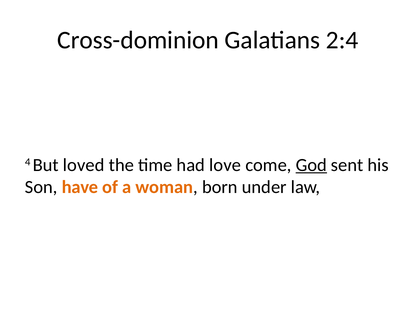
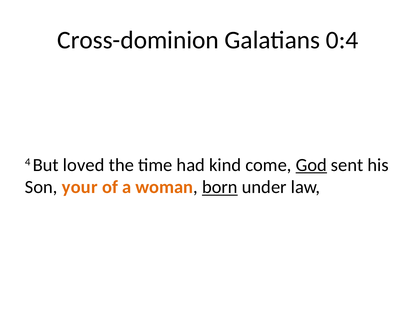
2:4: 2:4 -> 0:4 (342, 40)
love: love -> kind (225, 165)
have: have -> your (80, 187)
born underline: none -> present (220, 187)
